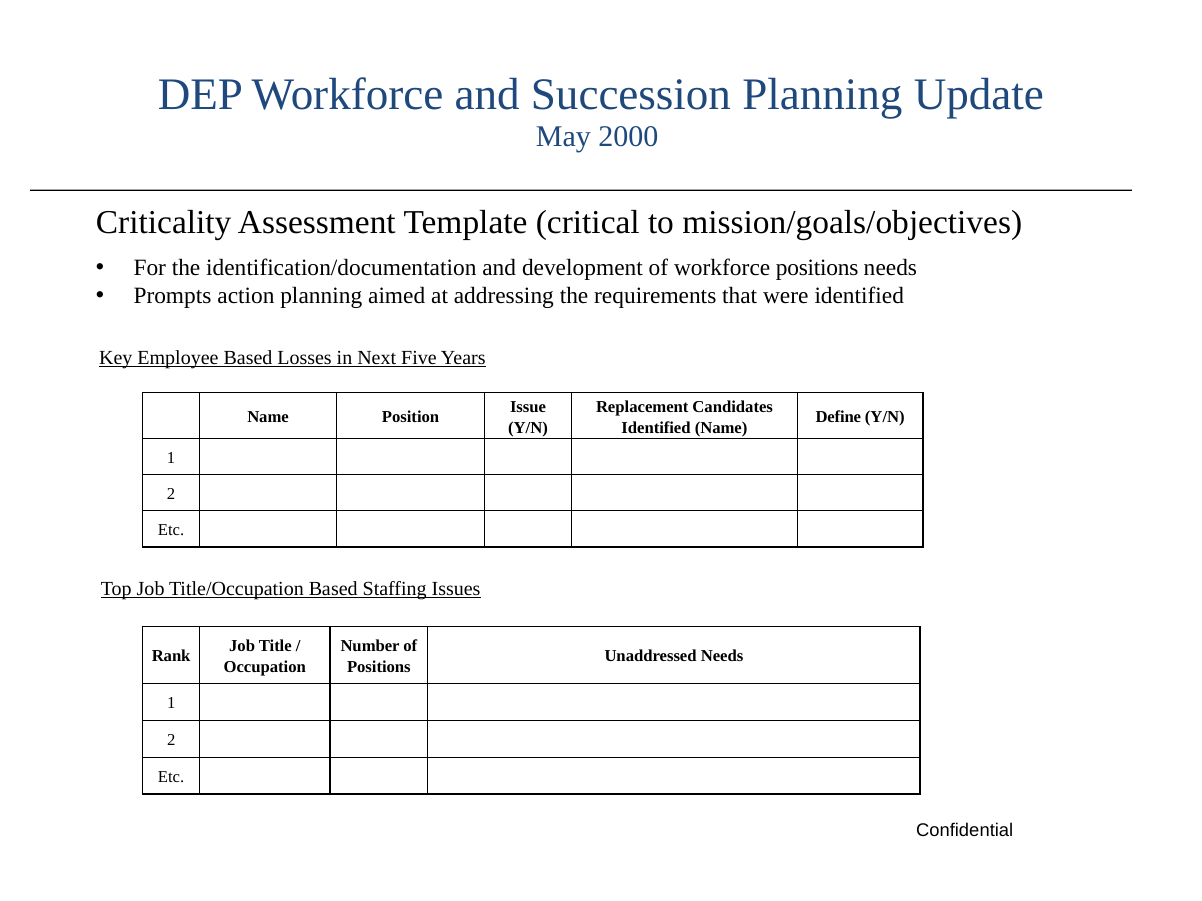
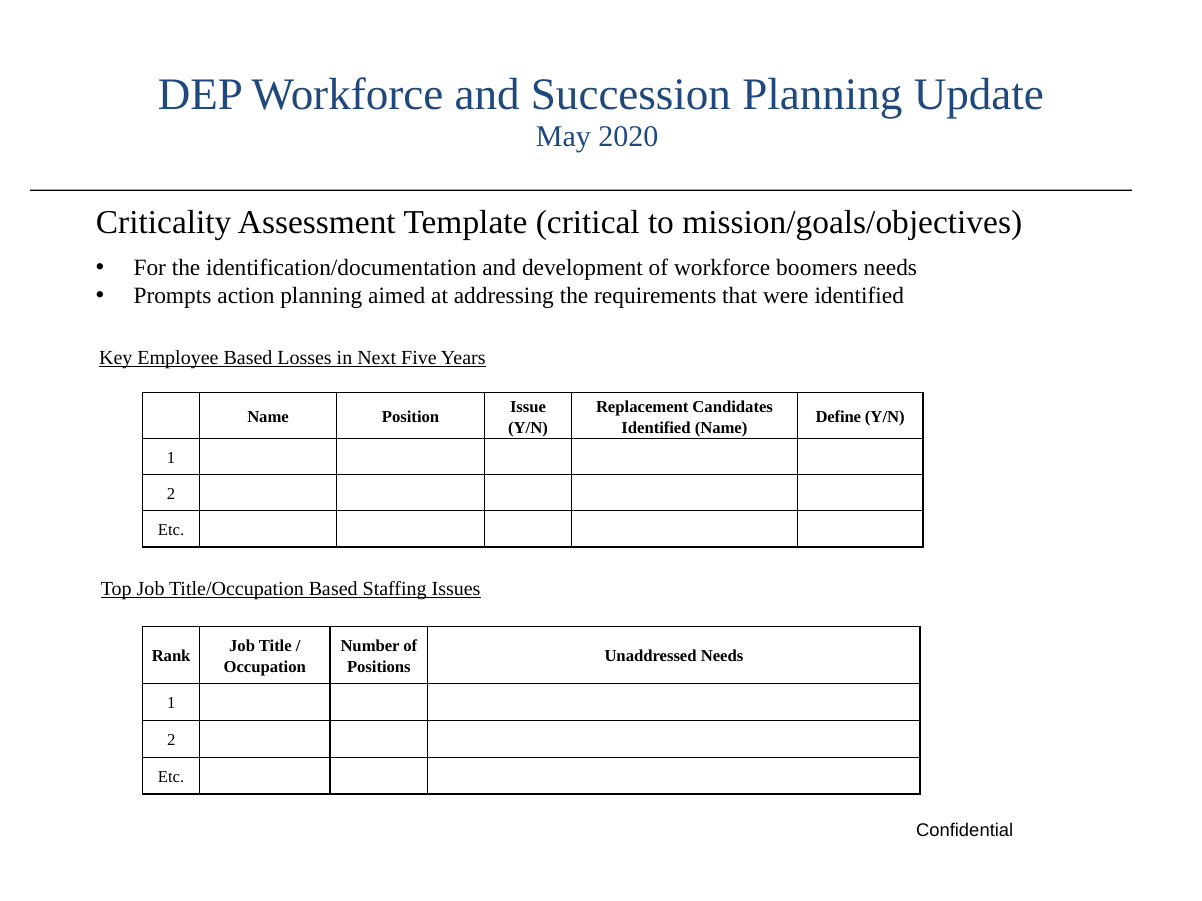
2000: 2000 -> 2020 (628, 137)
workforce positions: positions -> boomers (817, 268)
